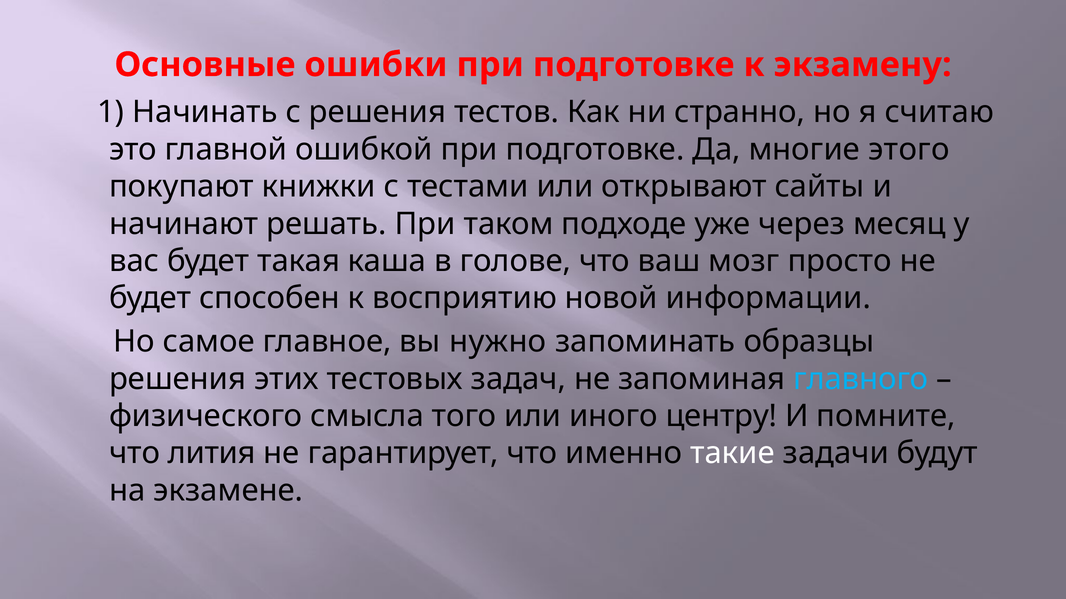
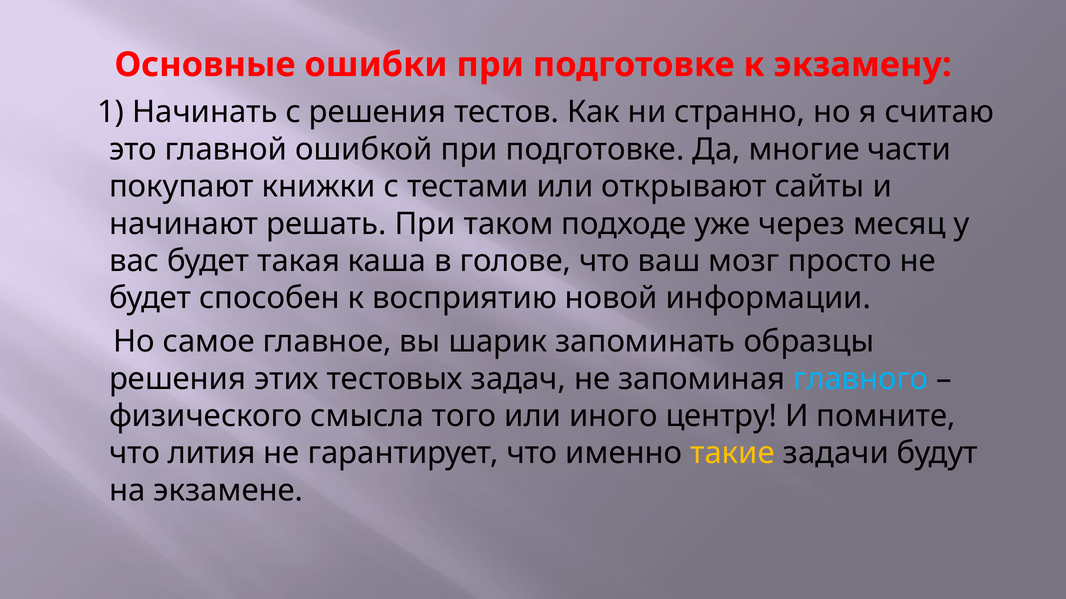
этого: этого -> части (909, 150)
нужно: нужно -> шарик (498, 342)
такие colour: white -> yellow (733, 454)
